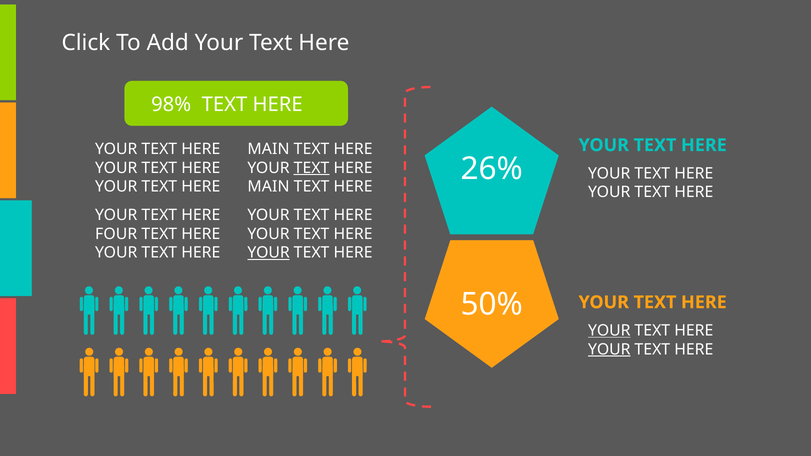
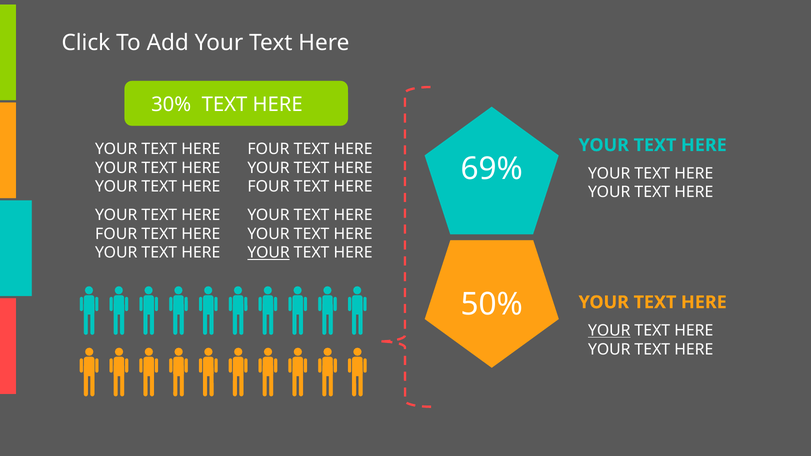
98%: 98% -> 30% (171, 105)
MAIN: MAIN -> FOUR (268, 149)
26%: 26% -> 69% (492, 169)
TEXT underline: present -> none (312, 168)
MAIN: MAIN -> FOUR (268, 187)
YOUR underline: present -> none (609, 350)
